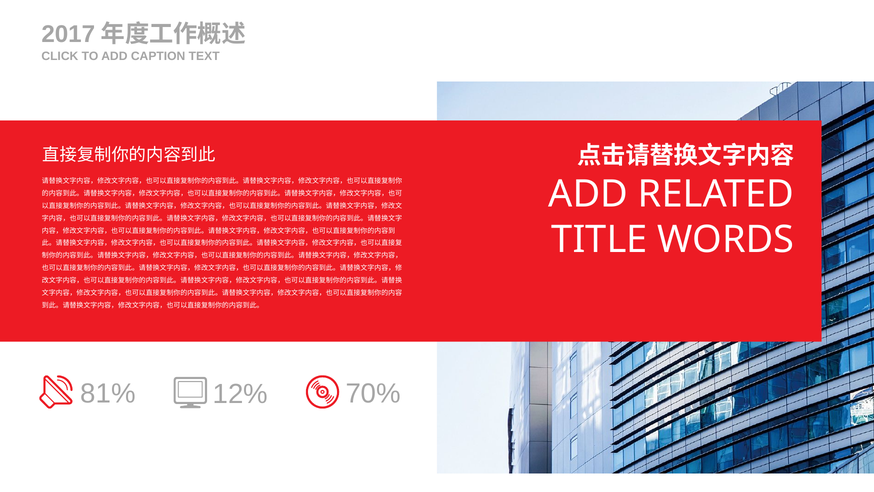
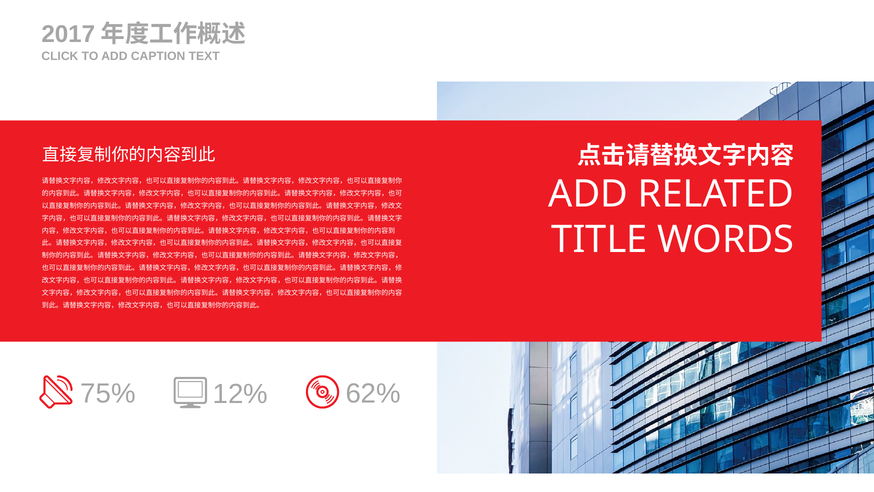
81%: 81% -> 75% (108, 393)
70%: 70% -> 62% (373, 394)
